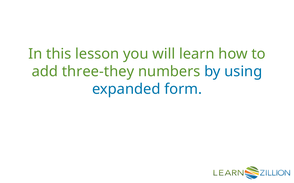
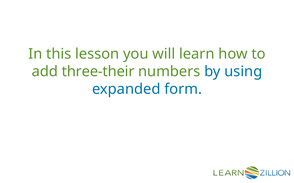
three-they: three-they -> three-their (98, 72)
